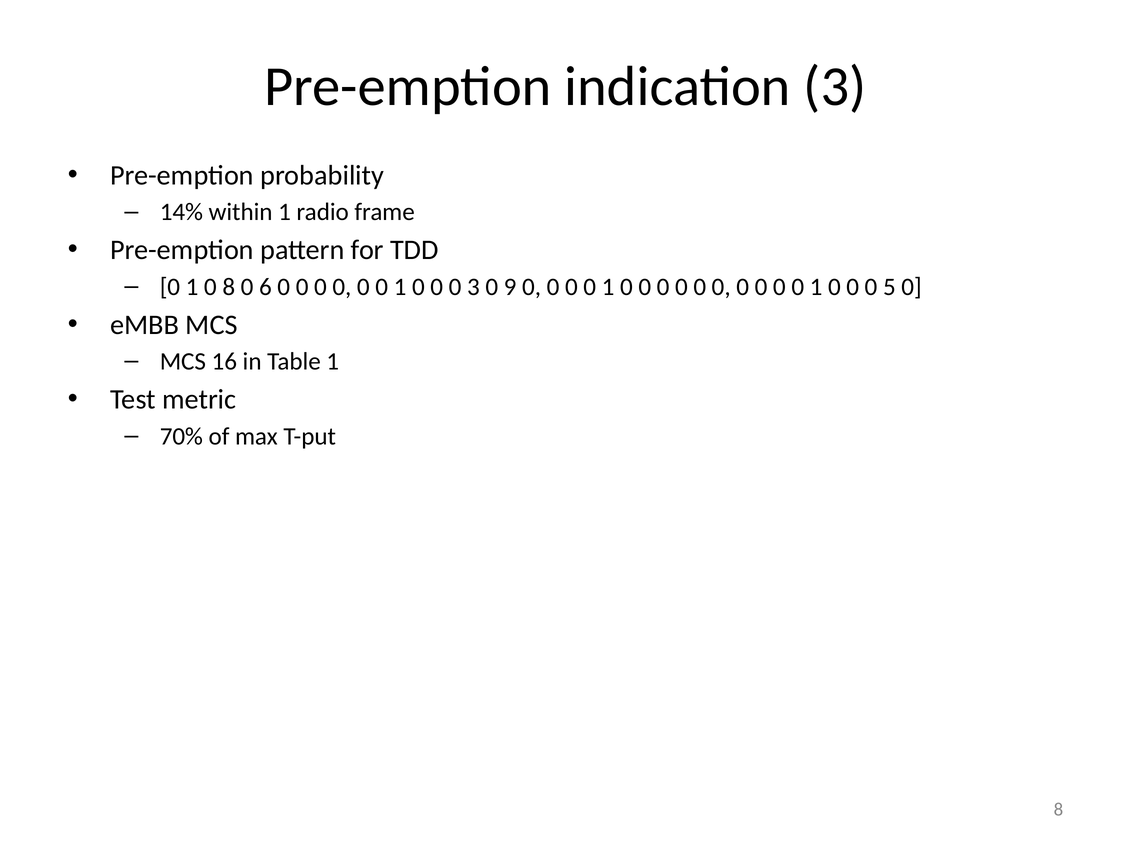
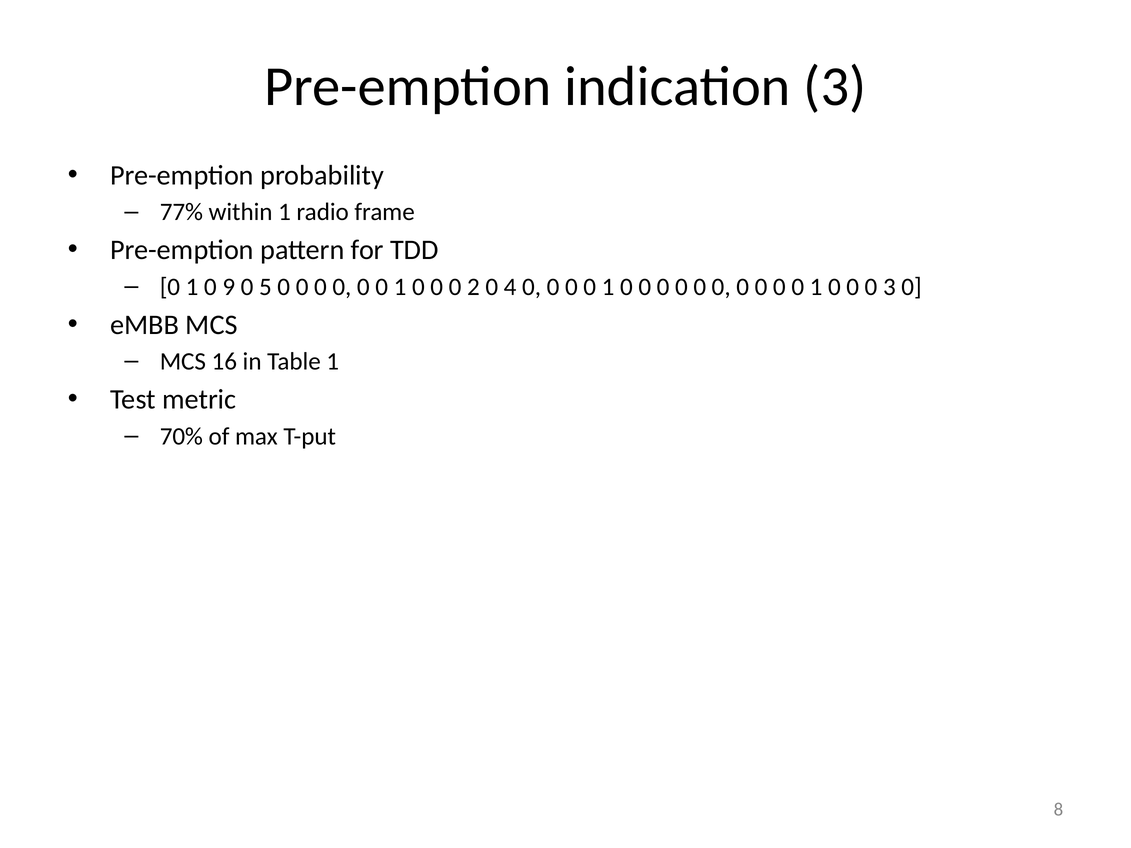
14%: 14% -> 77% (181, 212)
0 8: 8 -> 9 (229, 287)
6: 6 -> 5 (265, 287)
0 3: 3 -> 2 (473, 287)
9: 9 -> 4 (510, 287)
0 5: 5 -> 3 (889, 287)
